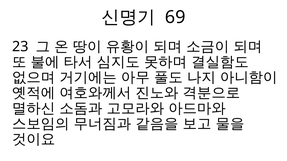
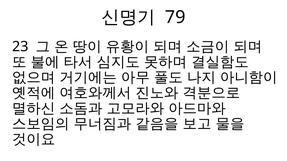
69: 69 -> 79 (175, 17)
